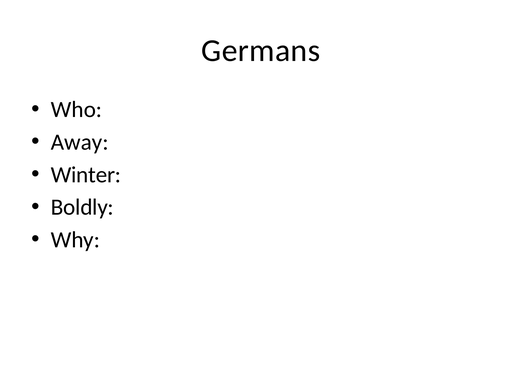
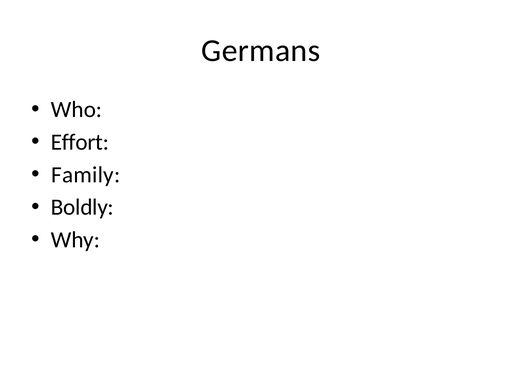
Away: Away -> Effort (80, 142)
Winter: Winter -> Family (86, 174)
